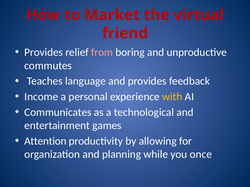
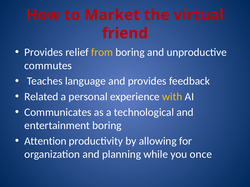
from colour: pink -> yellow (102, 52)
Income: Income -> Related (41, 97)
entertainment games: games -> boring (107, 126)
